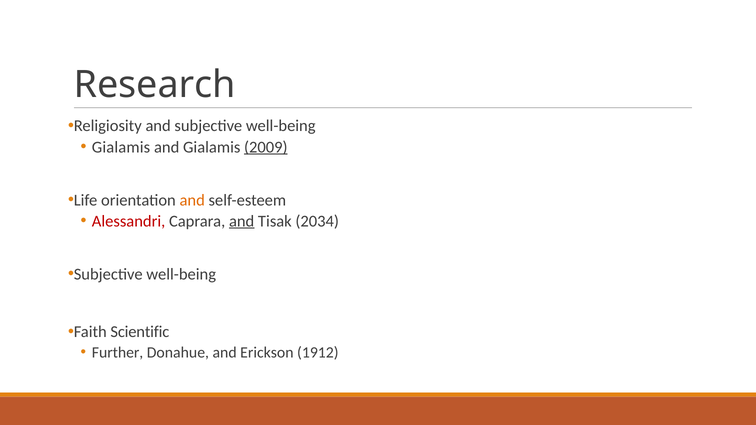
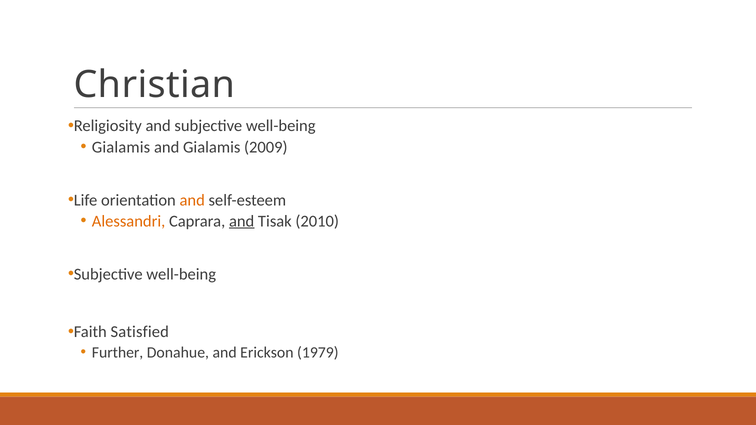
Research: Research -> Christian (155, 85)
2009 underline: present -> none (266, 147)
Alessandri colour: red -> orange (129, 221)
2034: 2034 -> 2010 (317, 221)
Scientific: Scientific -> Satisfied (140, 332)
1912: 1912 -> 1979 (318, 353)
